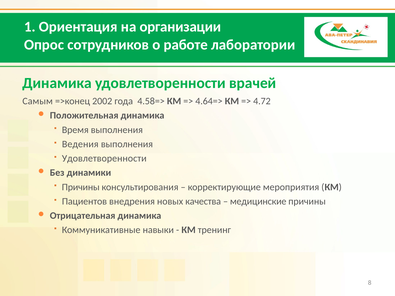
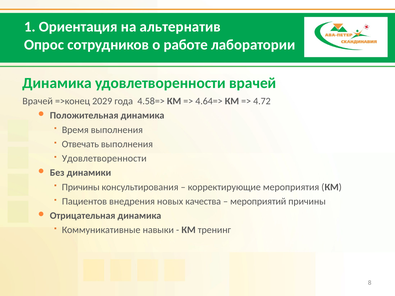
организации: организации -> альтернатив (180, 27)
Самым: Самым -> Врачей (38, 101)
2002: 2002 -> 2029 (102, 101)
Ведения: Ведения -> Отвечать (80, 144)
медицинские: медицинские -> мероприятий (258, 202)
